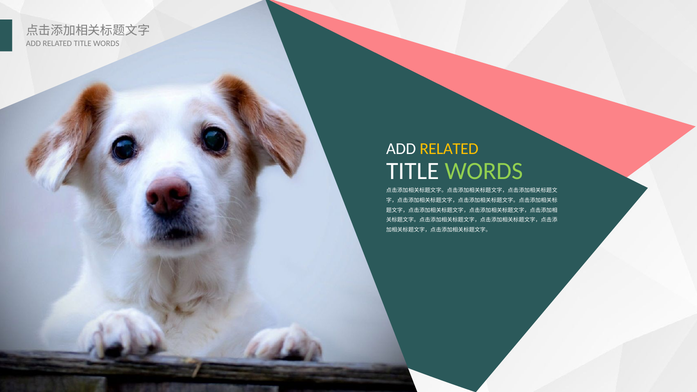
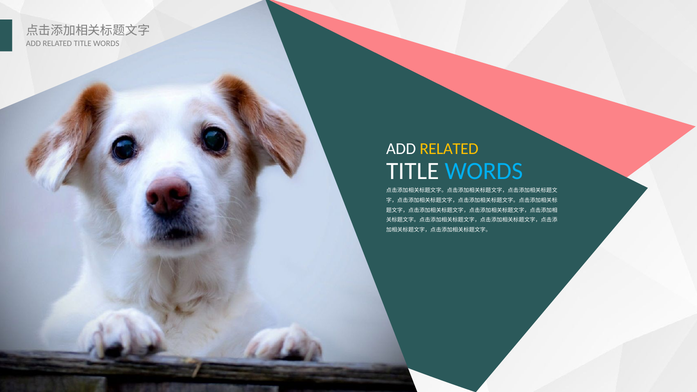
WORDS colour: light green -> light blue (484, 171)
